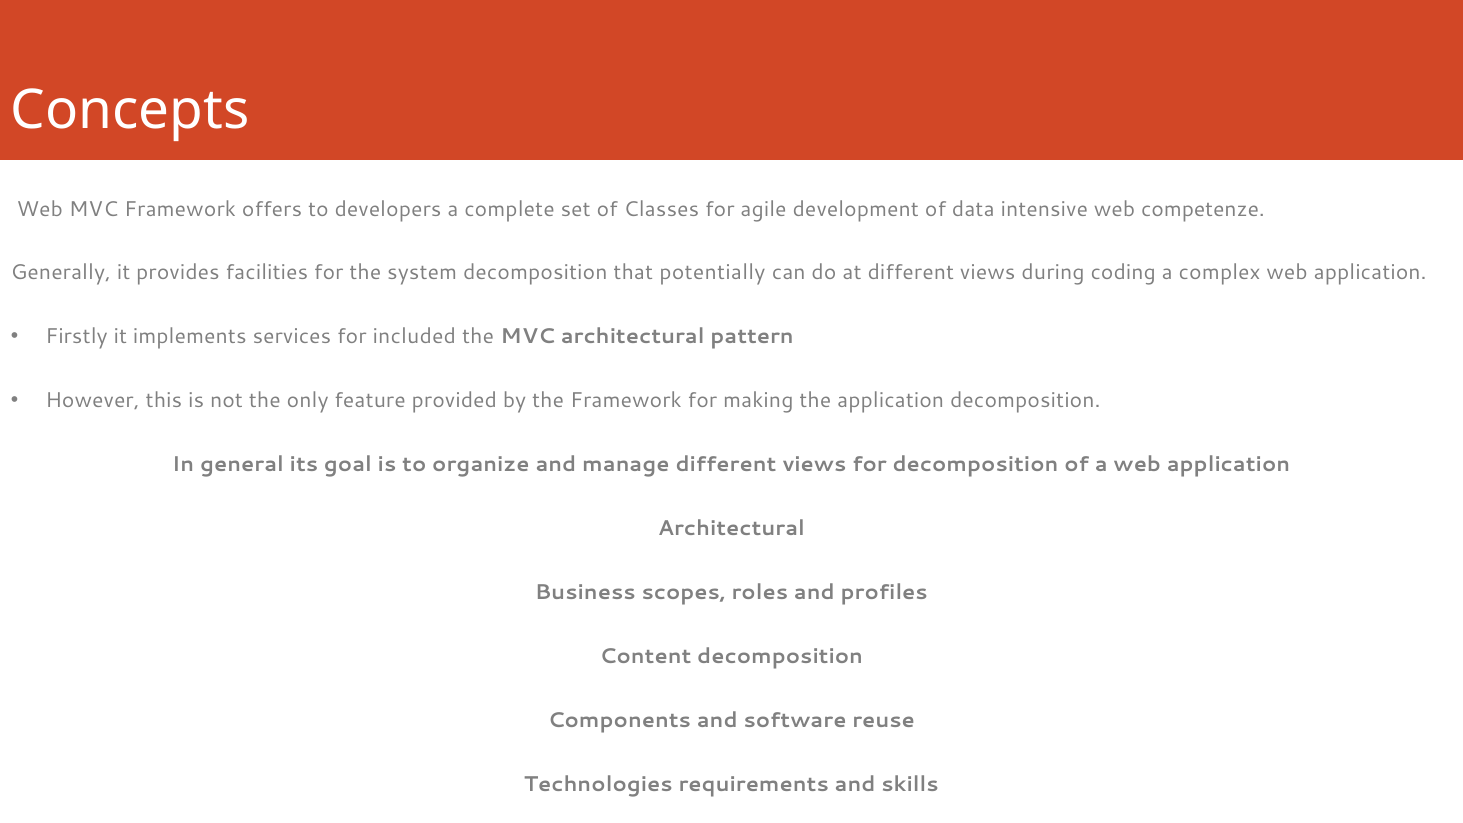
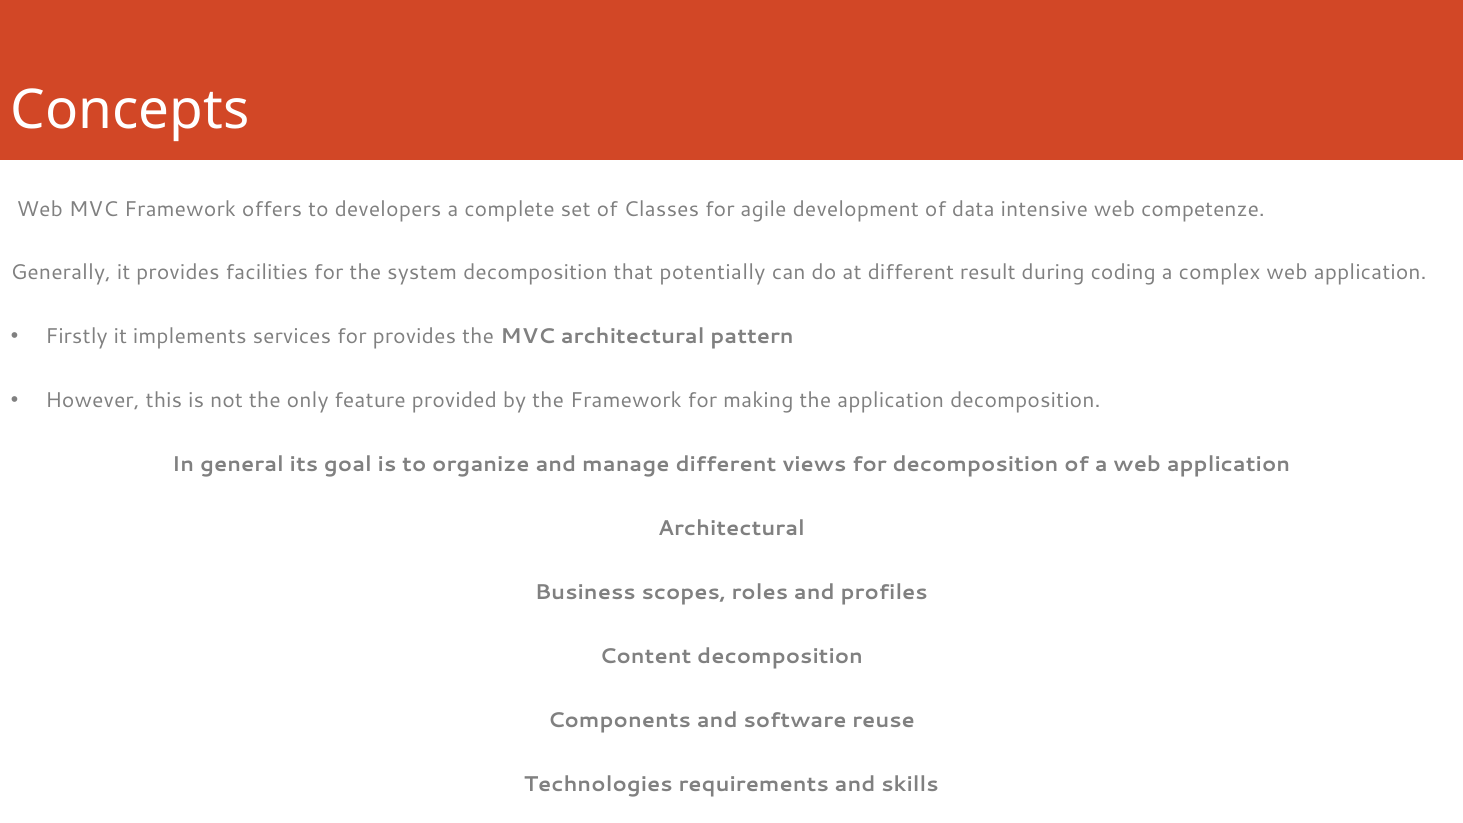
at different views: views -> result (988, 273)
for included: included -> provides (414, 337)
